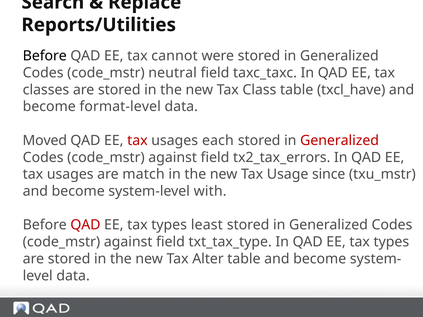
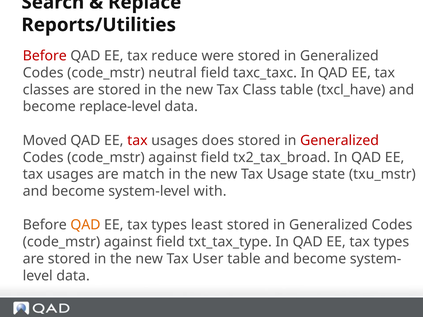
Before colour: black -> red (45, 56)
cannot: cannot -> reduce (175, 56)
format-level: format-level -> replace-level (120, 107)
each: each -> does (218, 141)
tx2_tax_errors: tx2_tax_errors -> tx2_tax_broad (282, 158)
since: since -> state (329, 174)
QAD colour: red -> orange (85, 225)
Alter: Alter -> User (208, 259)
